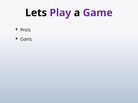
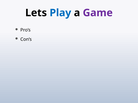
Play colour: purple -> blue (60, 13)
